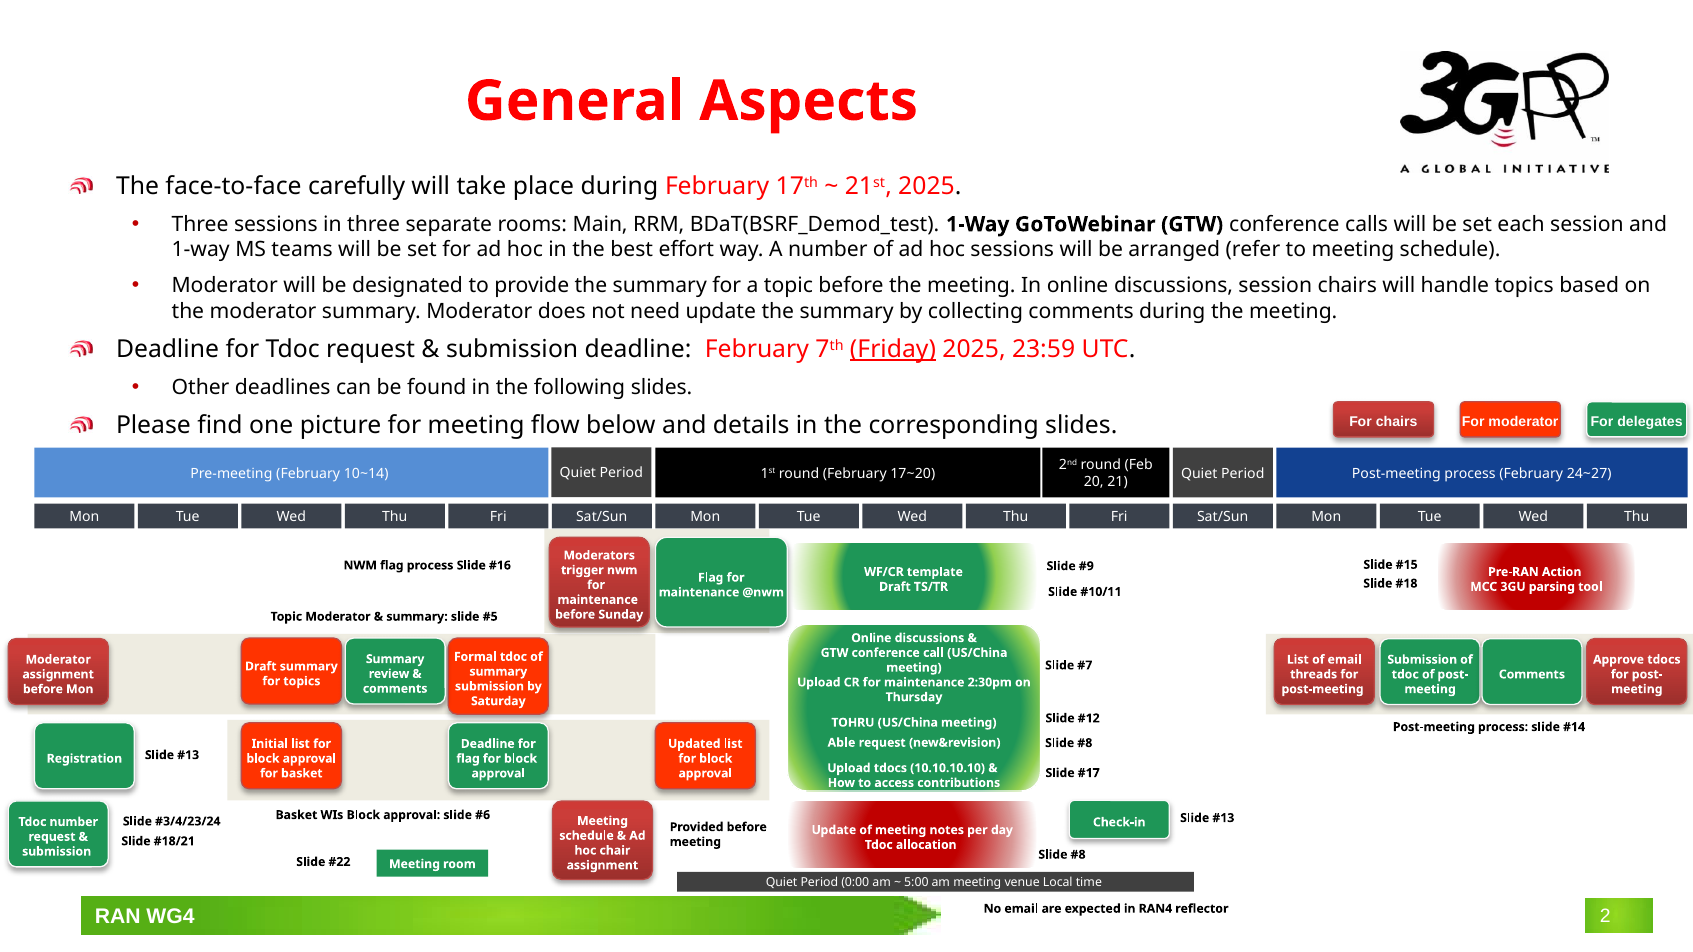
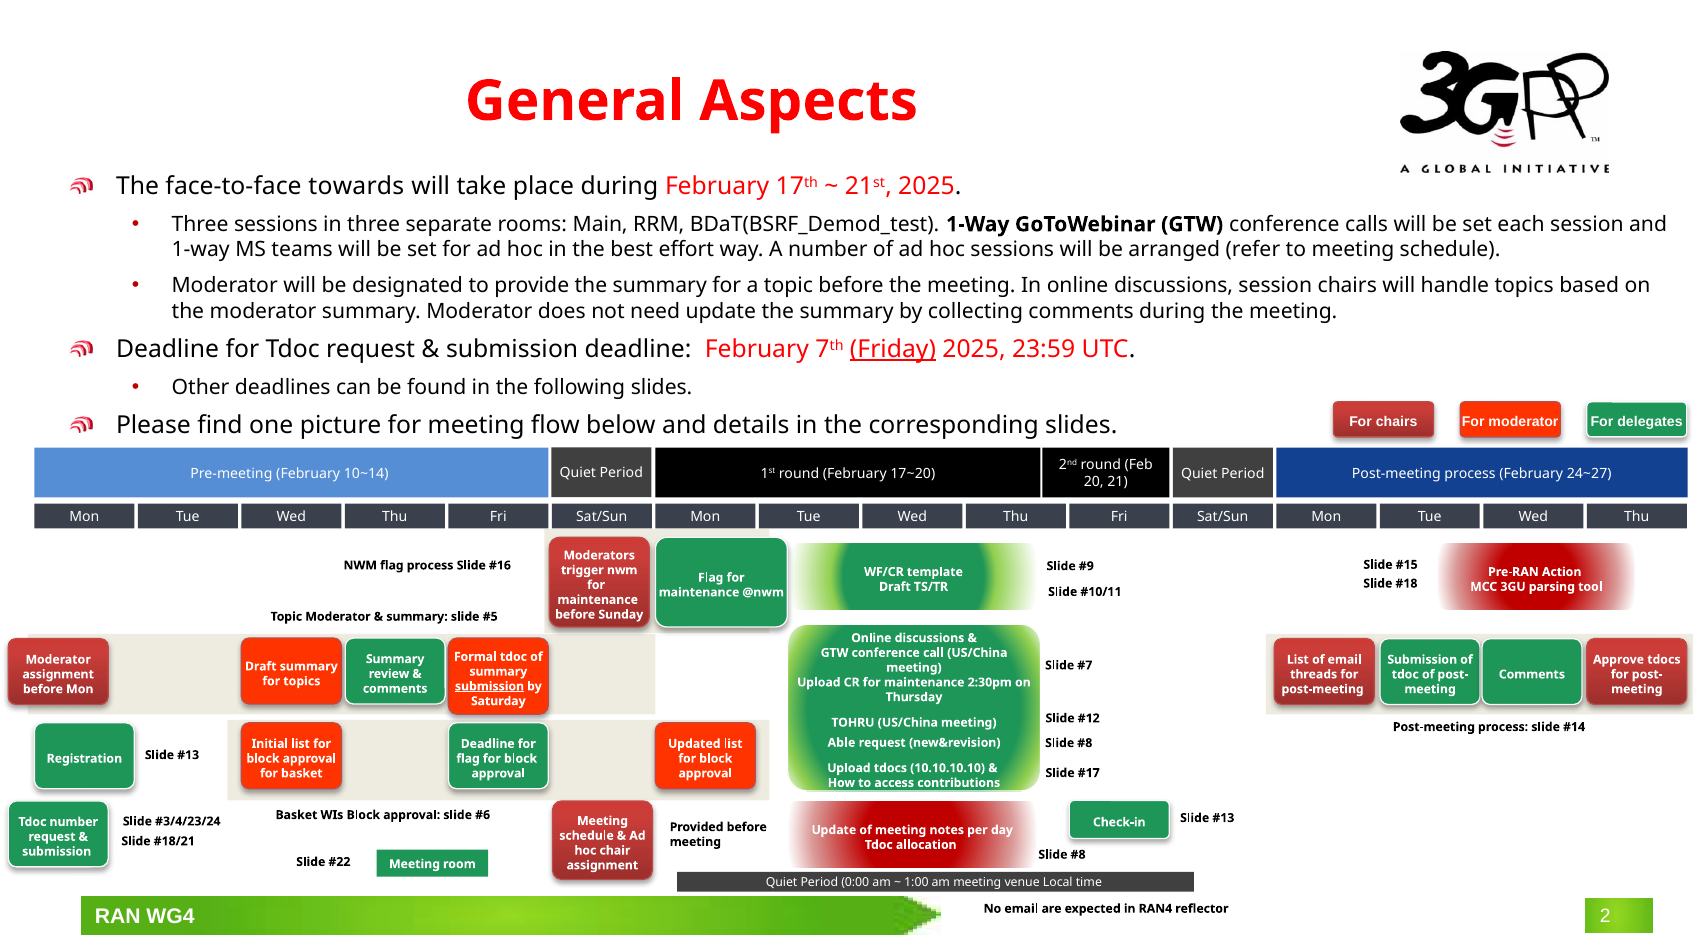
carefully: carefully -> towards (356, 187)
submission underline: none -> present (490, 687)
5:00: 5:00 -> 1:00 (916, 883)
